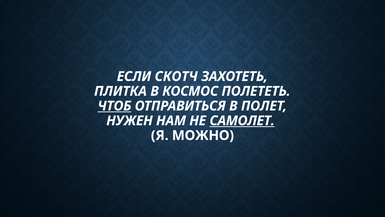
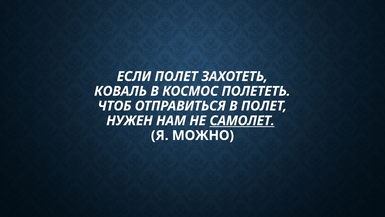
ЕСЛИ СКОТЧ: СКОТЧ -> ПОЛЕТ (176, 76)
ПЛИТКА: ПЛИТКА -> КОВАЛЬ (121, 91)
ЧТОБ underline: present -> none (114, 106)
